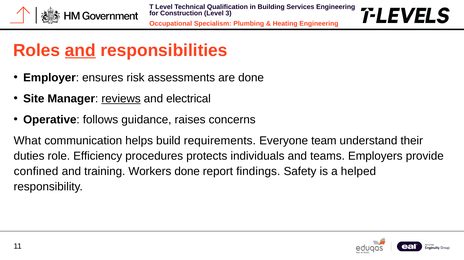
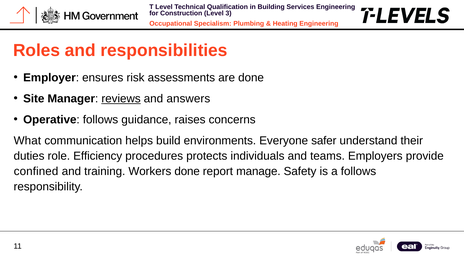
and underline: present -> none (80, 50)
electrical: electrical -> answers (188, 98)
requirements: requirements -> environments (220, 140)
team: team -> safer (324, 140)
findings: findings -> manage (258, 171)
a helped: helped -> follows (358, 171)
